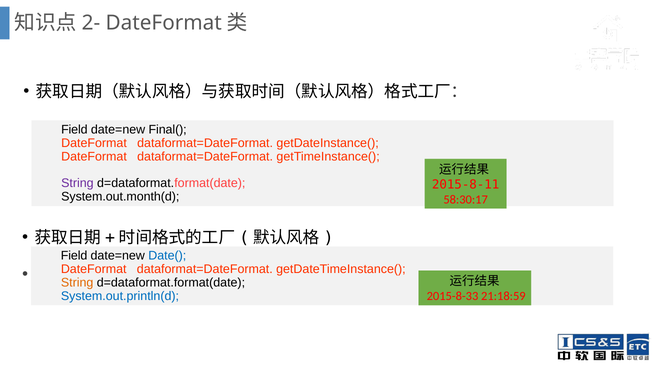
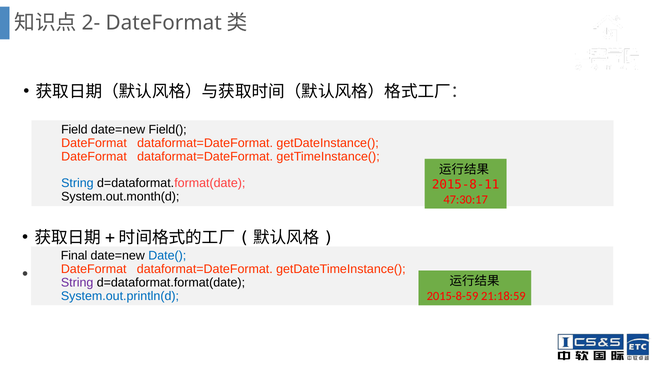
Final(: Final( -> Field( (168, 129)
String colour: purple -> blue (77, 183)
58:30:17: 58:30:17 -> 47:30:17 (466, 199)
Field: Field -> Final (74, 255)
String colour: orange -> purple (77, 282)
2015-8-33: 2015-8-33 -> 2015-8-59 (452, 296)
